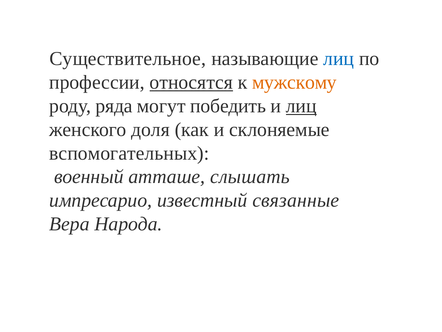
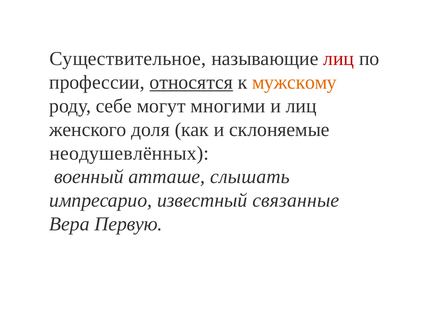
лиц colour: blue -> red (339, 59)
ряда: ряда -> себе (114, 106)
победить: победить -> многими (228, 106)
лиц underline: present -> none (301, 106)
вспомогательных: вспомогательных -> неодушевлённых (129, 153)
Народа: Народа -> Первую (128, 224)
